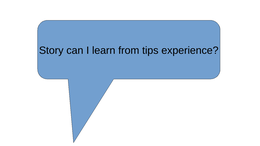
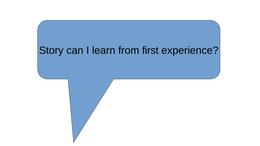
tips: tips -> first (150, 50)
